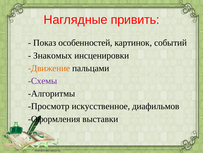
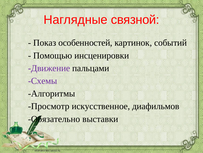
привить: привить -> связной (135, 20)
Знакомых: Знакомых -> Помощью (53, 55)
Движение colour: orange -> purple (49, 68)
Оформления: Оформления -> Обязательно (54, 118)
